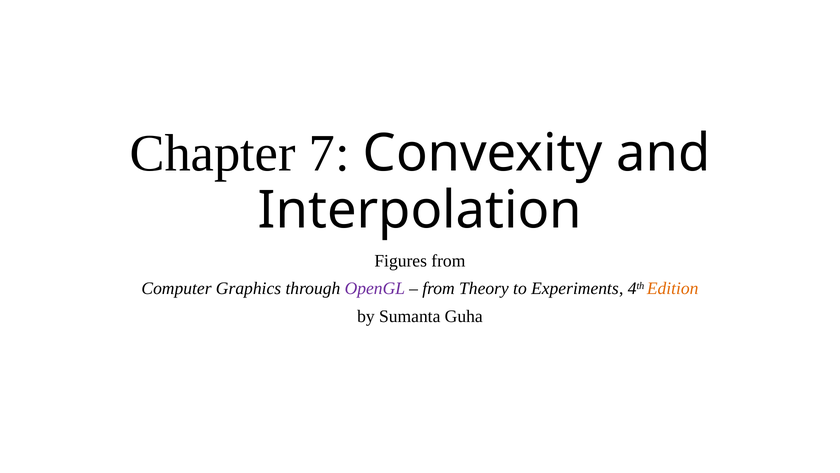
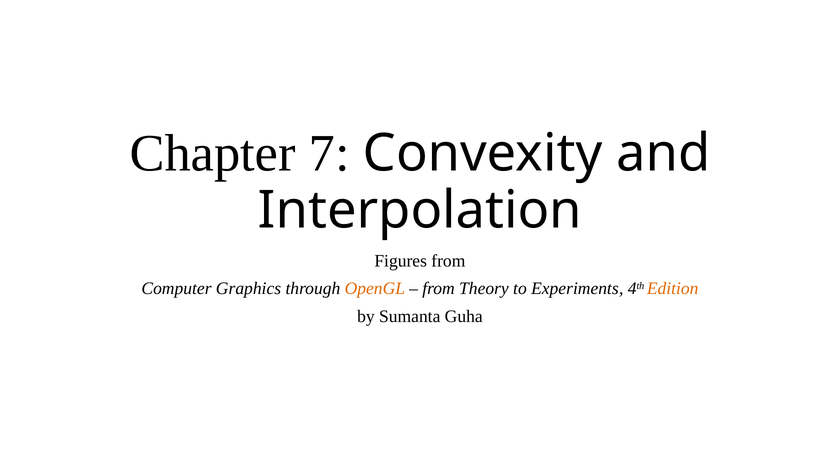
OpenGL colour: purple -> orange (375, 288)
